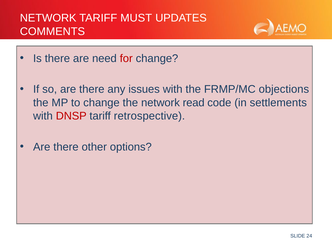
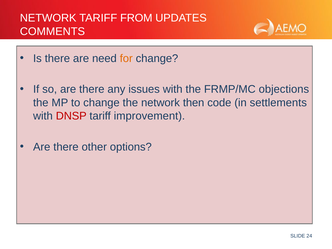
MUST: MUST -> FROM (136, 18)
for colour: red -> orange (126, 58)
read: read -> then (194, 103)
retrospective: retrospective -> improvement (149, 116)
